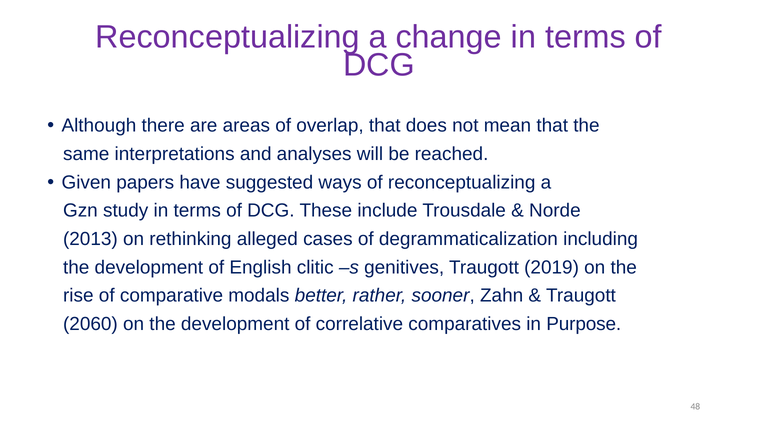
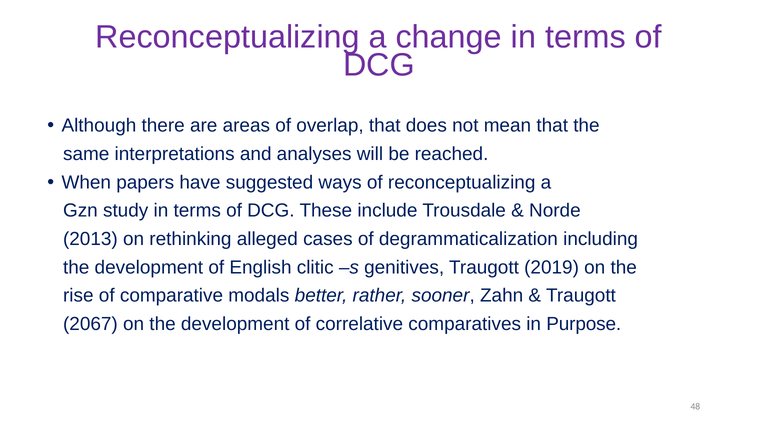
Given: Given -> When (86, 183)
2060: 2060 -> 2067 (90, 324)
